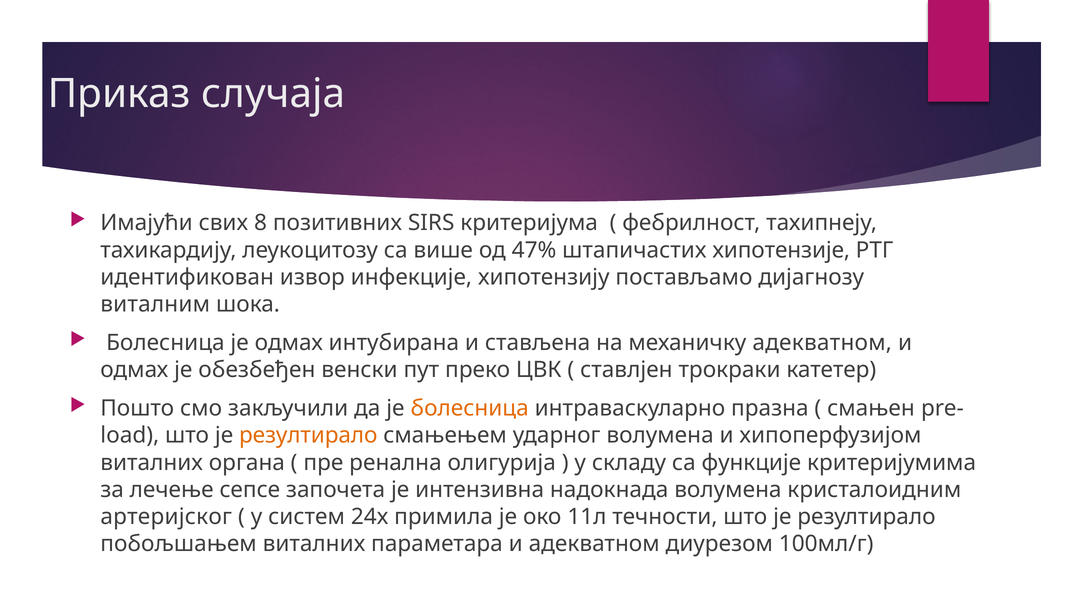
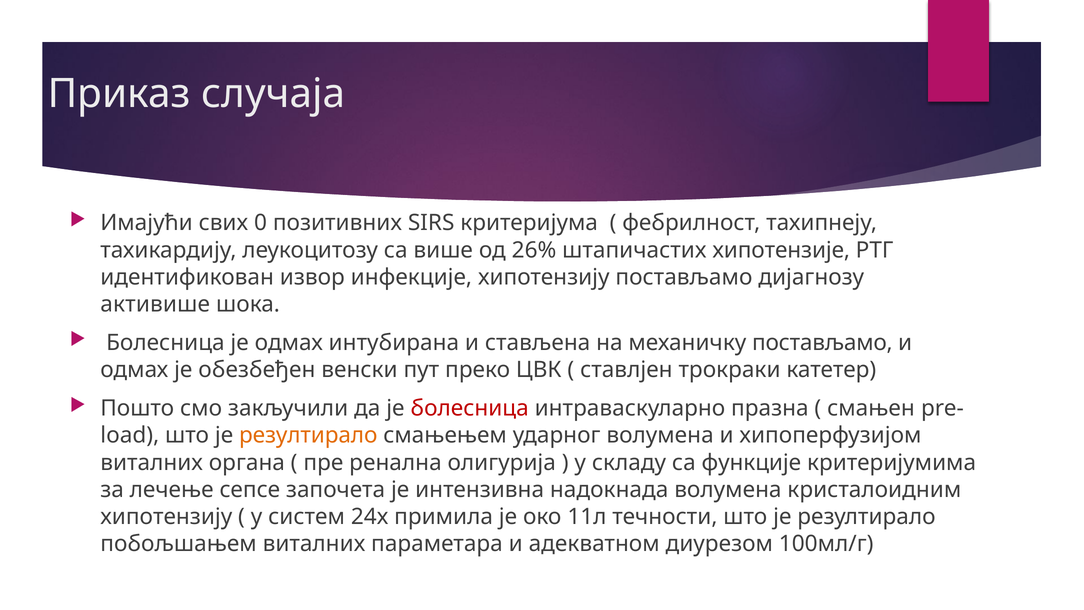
8: 8 -> 0 (261, 223)
47%: 47% -> 26% (534, 250)
виталним: виталним -> активише (155, 304)
механичку адекватном: адекватном -> постављамо (822, 343)
болесница colour: orange -> red (470, 408)
артеријског: артеријског -> хипотензију (166, 517)
